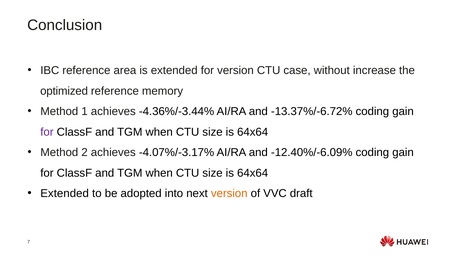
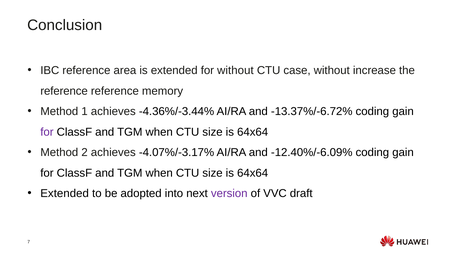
for version: version -> without (235, 70)
optimized: optimized -> reference (64, 91)
version colour: orange -> purple (229, 193)
